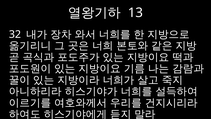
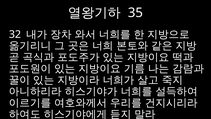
13: 13 -> 35 (135, 13)
